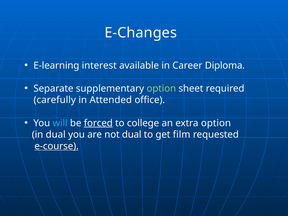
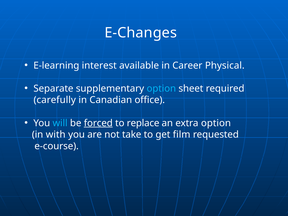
Diploma: Diploma -> Physical (225, 65)
option colour: light green -> light blue (161, 88)
Attended: Attended -> Canadian (111, 100)
college: college -> replace (143, 123)
in dual: dual -> with (56, 135)
not dual: dual -> take (132, 135)
e-course underline: present -> none (57, 146)
